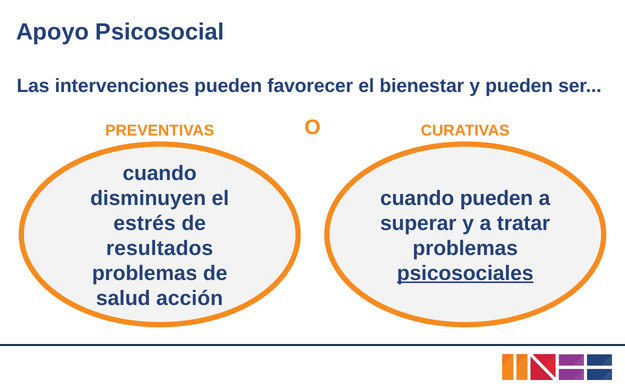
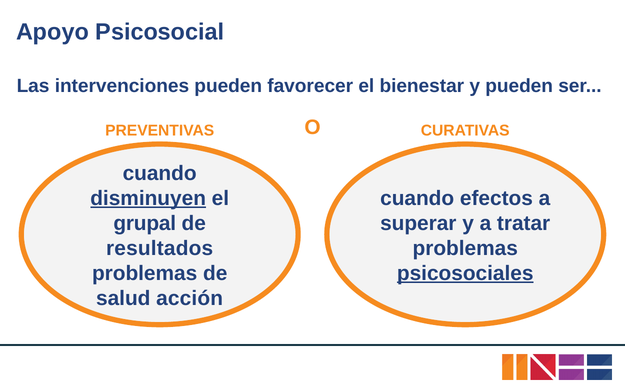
disminuyen underline: none -> present (148, 198)
cuando pueden: pueden -> efectos (496, 198)
estrés: estrés -> grupal (145, 223)
